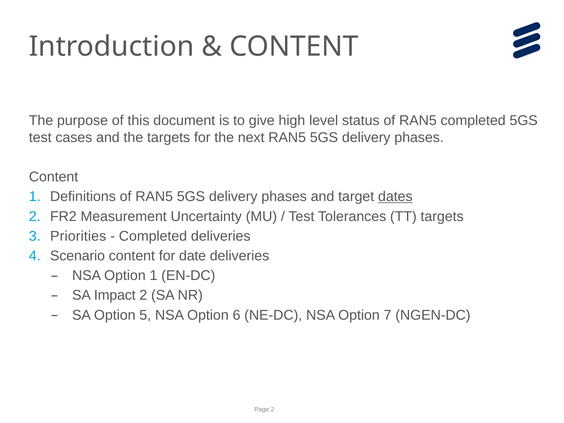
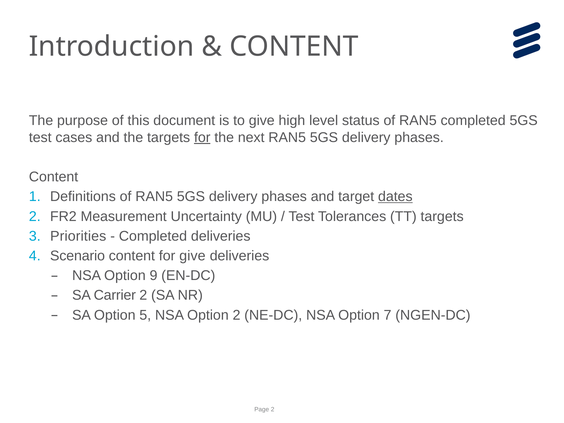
for underline: none -> present (202, 137)
for date: date -> give (192, 256)
Option 1: 1 -> 9 (154, 276)
Impact: Impact -> Carrier (115, 295)
Option 6: 6 -> 2 (237, 315)
